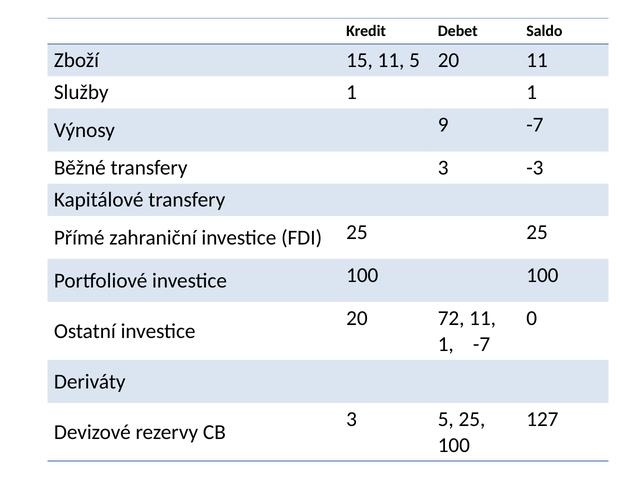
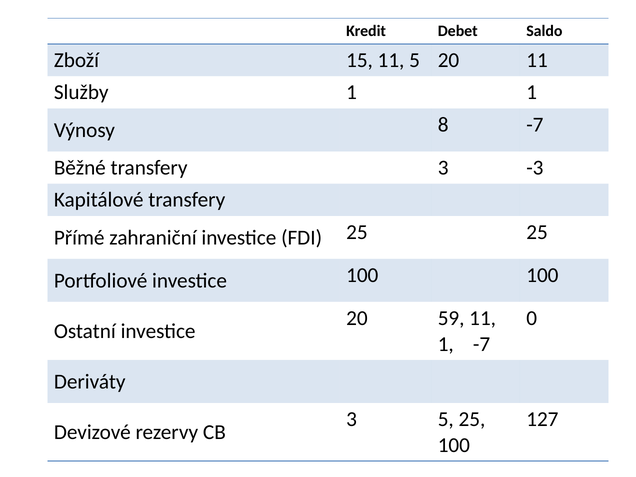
9: 9 -> 8 (443, 125)
72: 72 -> 59 (451, 318)
